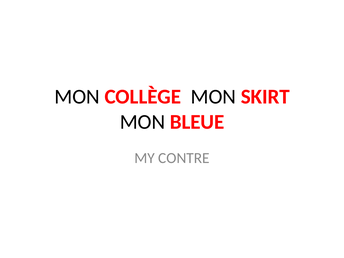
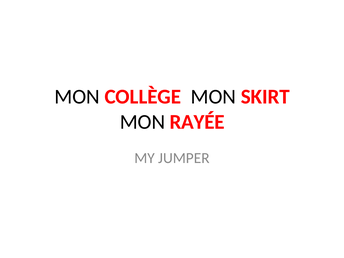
BLEUE: BLEUE -> RAYÉE (197, 122)
CONTRE: CONTRE -> JUMPER (184, 158)
